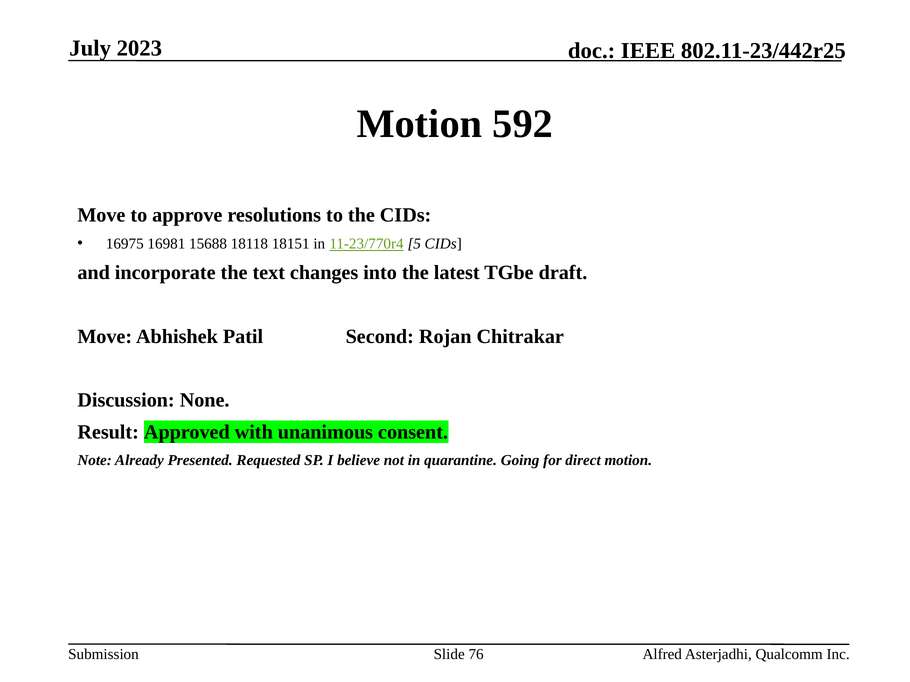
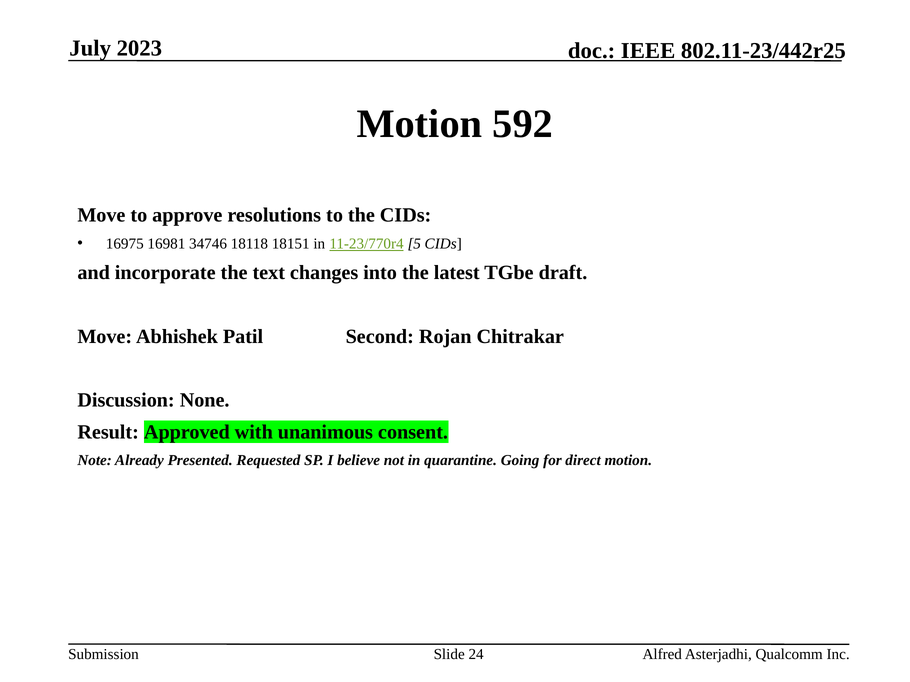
15688: 15688 -> 34746 (208, 244)
76: 76 -> 24 (476, 655)
